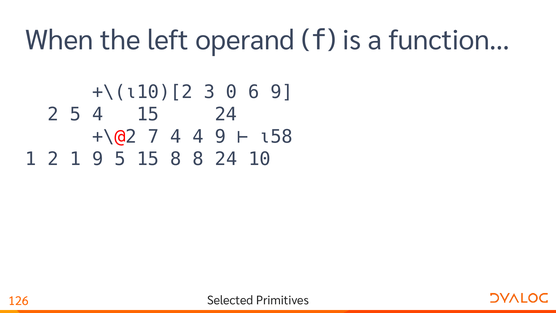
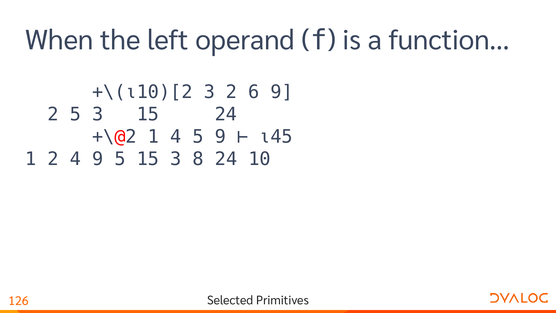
3 0: 0 -> 2 (232, 92)
5 4: 4 -> 3 (98, 114)
+\@2 7: 7 -> 1 (153, 137)
4 4: 4 -> 5 (198, 137)
⍳58: ⍳58 -> ⍳45 (276, 137)
2 1: 1 -> 4 (75, 159)
15 8: 8 -> 3 (176, 159)
